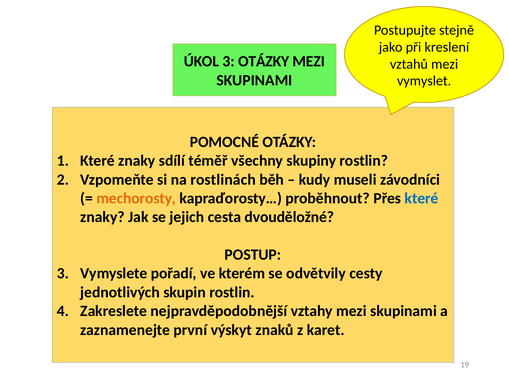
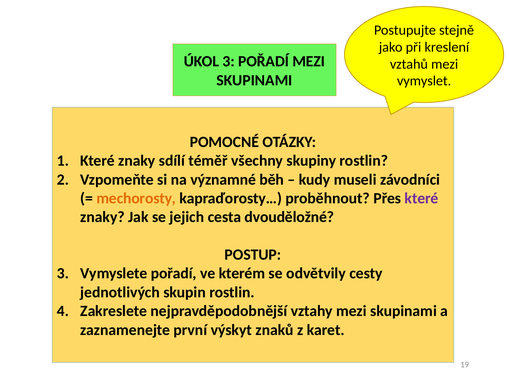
3 OTÁZKY: OTÁZKY -> POŘADÍ (264, 61)
rostlinách: rostlinách -> významné (223, 179)
které colour: blue -> purple (422, 198)
